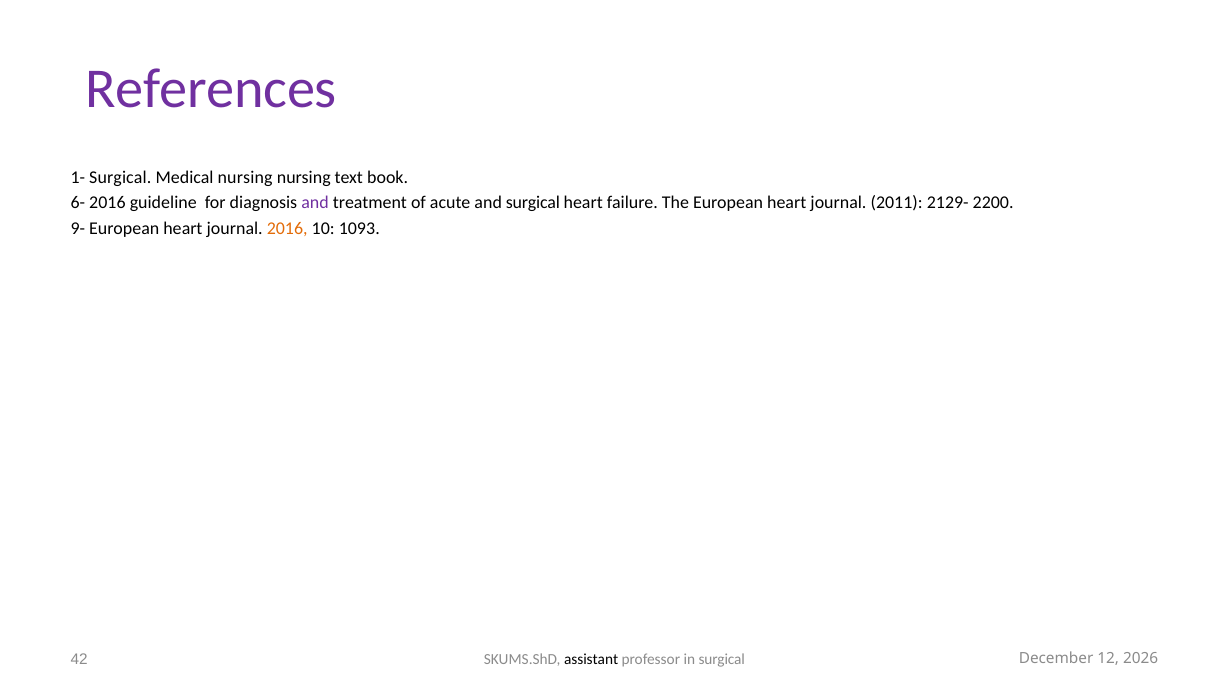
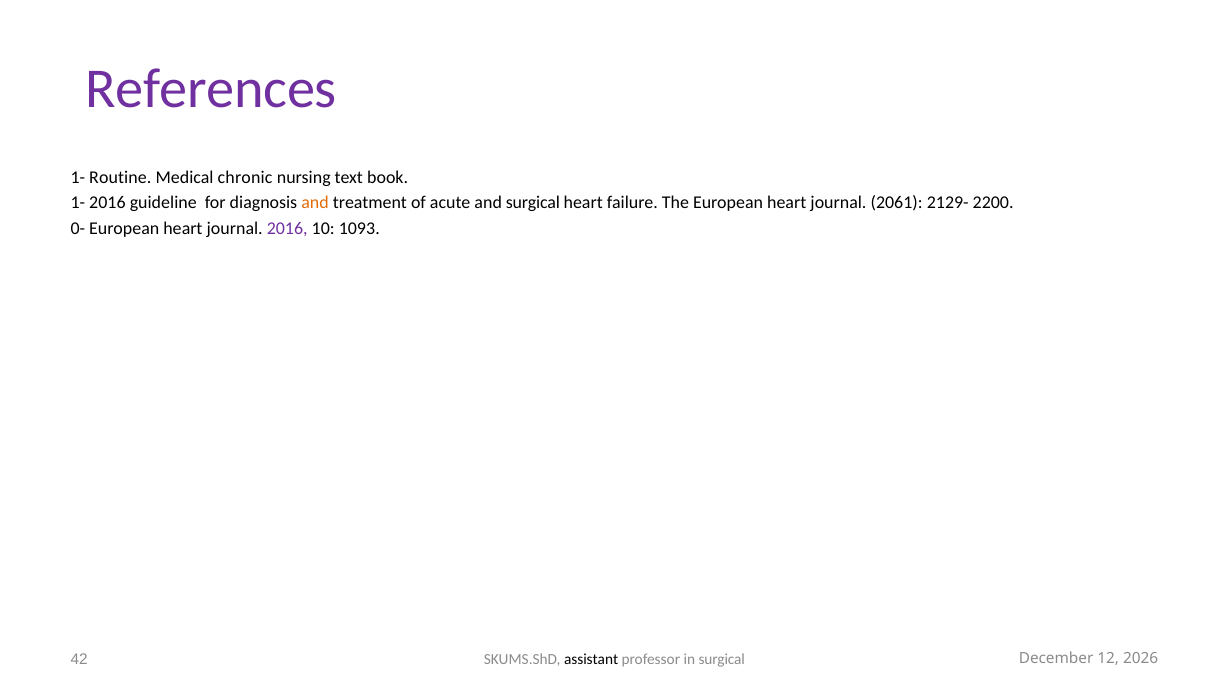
1- Surgical: Surgical -> Routine (120, 178)
Medical nursing: nursing -> chronic (245, 178)
6-: 6- -> 1- (78, 203)
and colour: purple -> orange (315, 203)
2011: 2011 -> 2061 (897, 203)
9-: 9- -> 0- (78, 228)
2016 colour: orange -> purple (287, 228)
